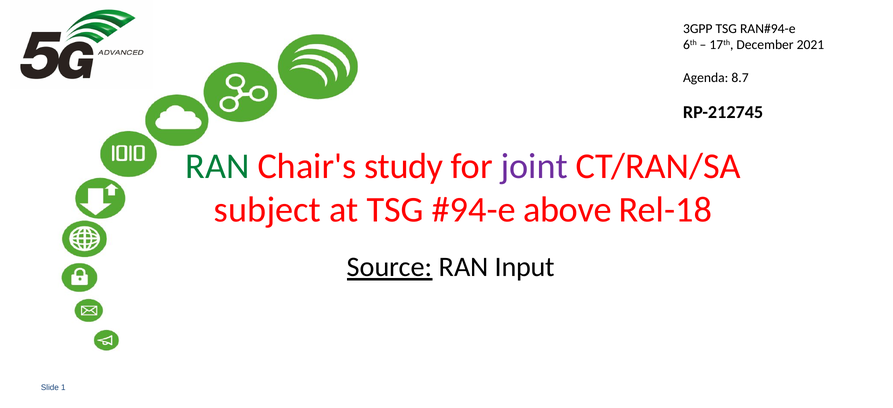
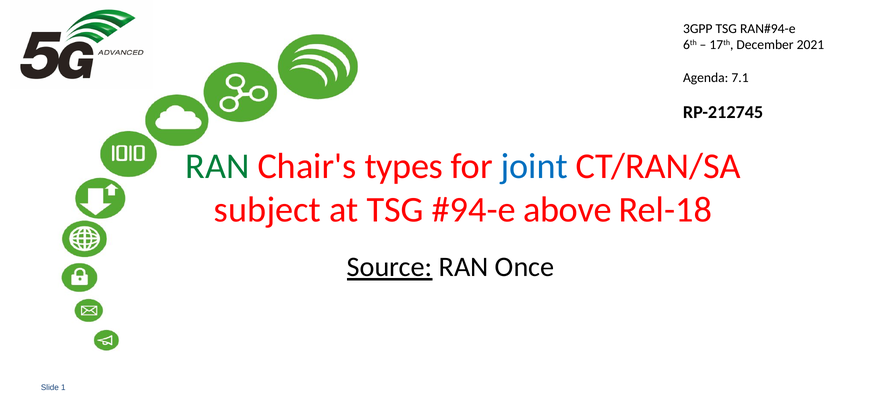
8.7: 8.7 -> 7.1 (740, 78)
study: study -> types (404, 166)
joint colour: purple -> blue (534, 166)
Input: Input -> Once (525, 267)
